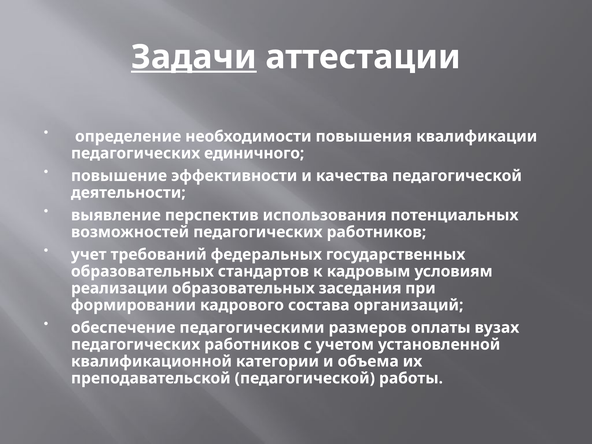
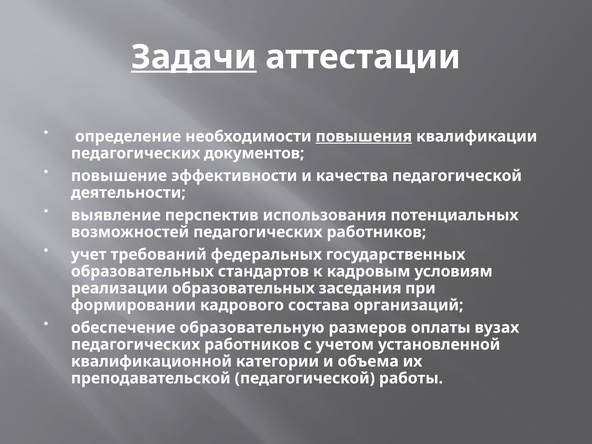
повышения underline: none -> present (364, 136)
единичного: единичного -> документов (254, 153)
педагогическими: педагогическими -> образовательную (252, 328)
